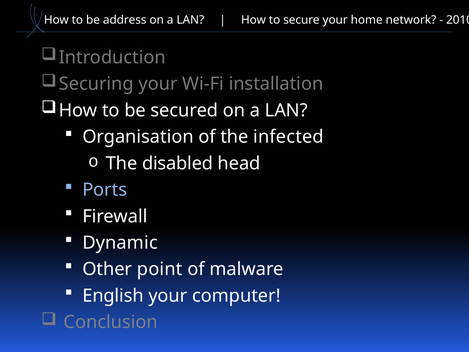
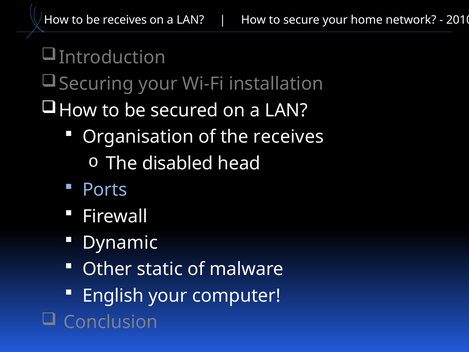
be address: address -> receives (125, 20)
the infected: infected -> receives (289, 137)
point: point -> static (160, 269)
